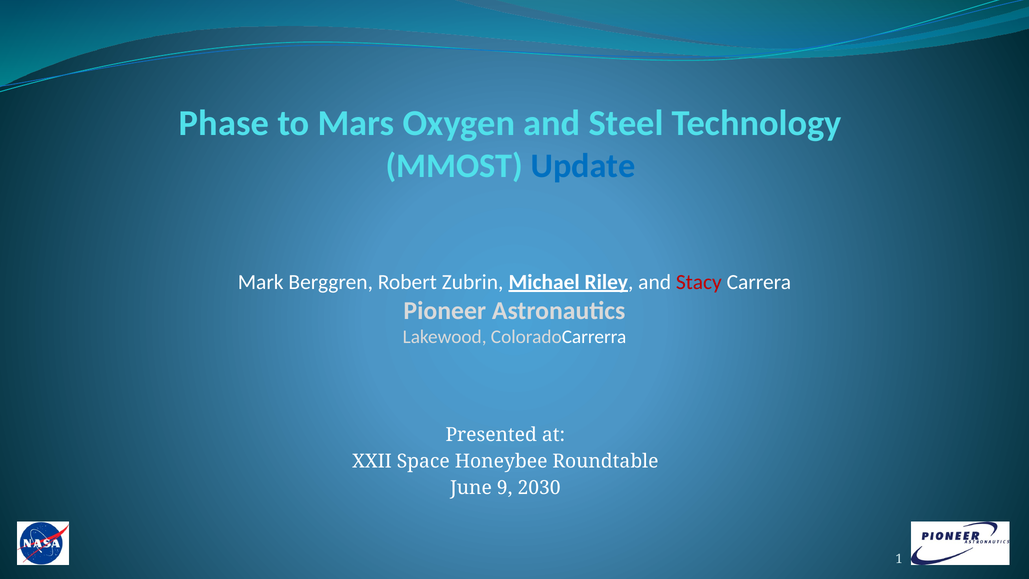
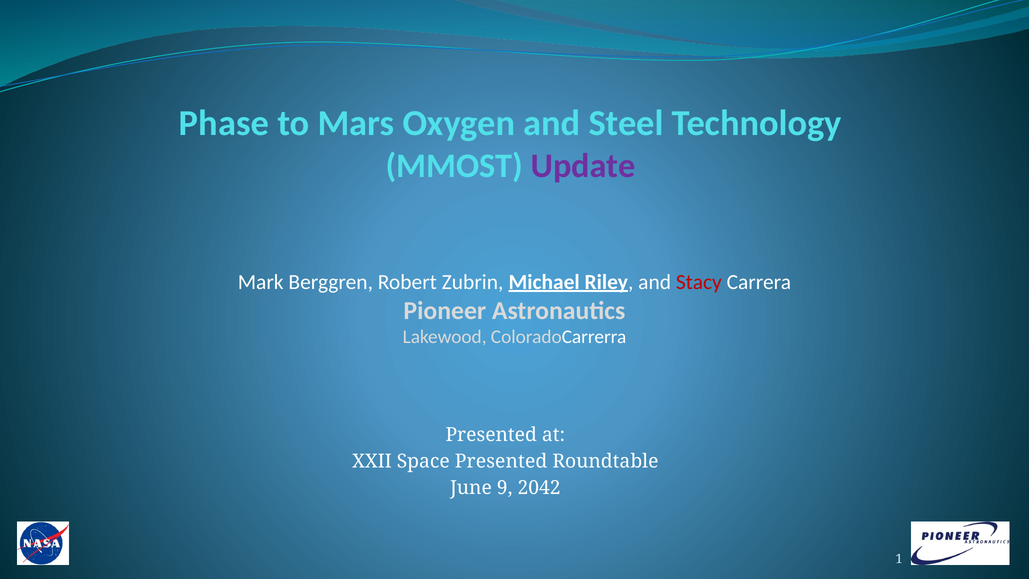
Update colour: blue -> purple (583, 166)
Space Honeybee: Honeybee -> Presented (501, 461)
2030: 2030 -> 2042 (539, 487)
